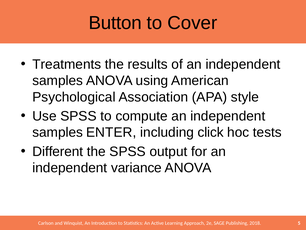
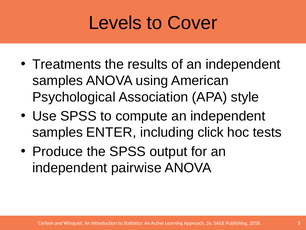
Button: Button -> Levels (115, 23)
Different: Different -> Produce (58, 151)
variance: variance -> pairwise (136, 168)
